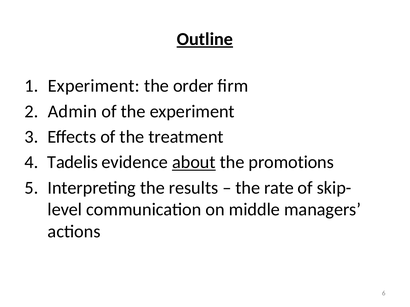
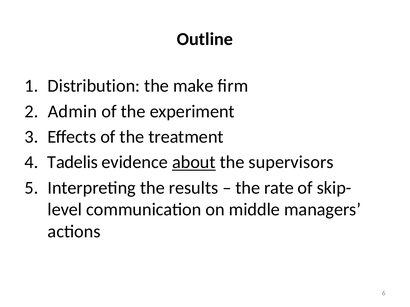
Outline underline: present -> none (205, 39)
Experiment: Experiment -> Distribution (94, 86)
order: order -> make (193, 86)
promotions: promotions -> supervisors (291, 163)
